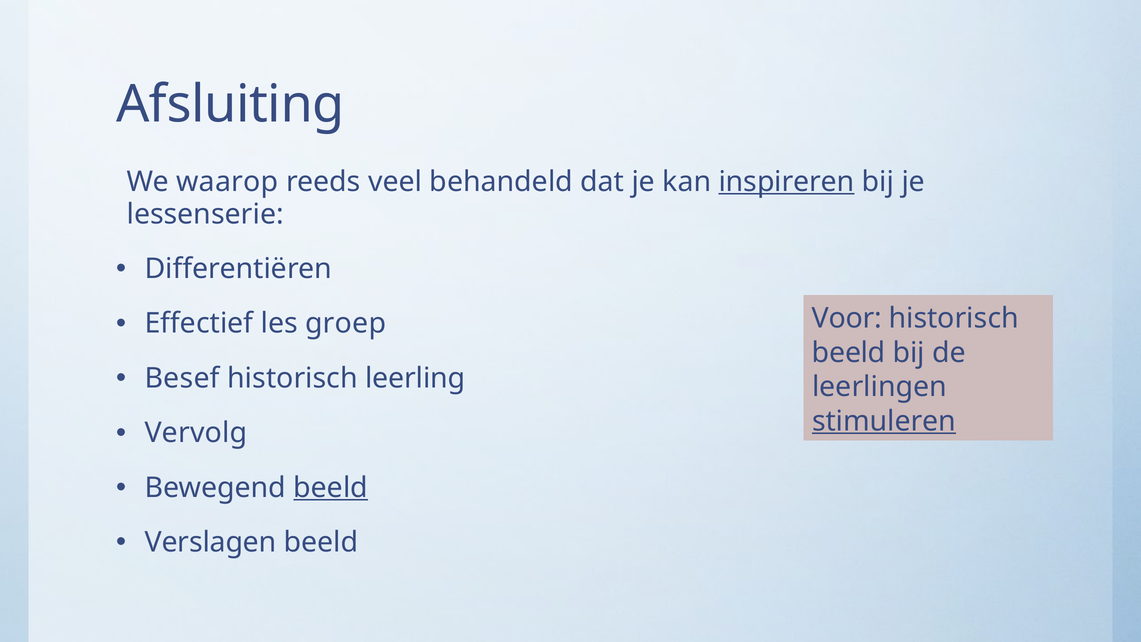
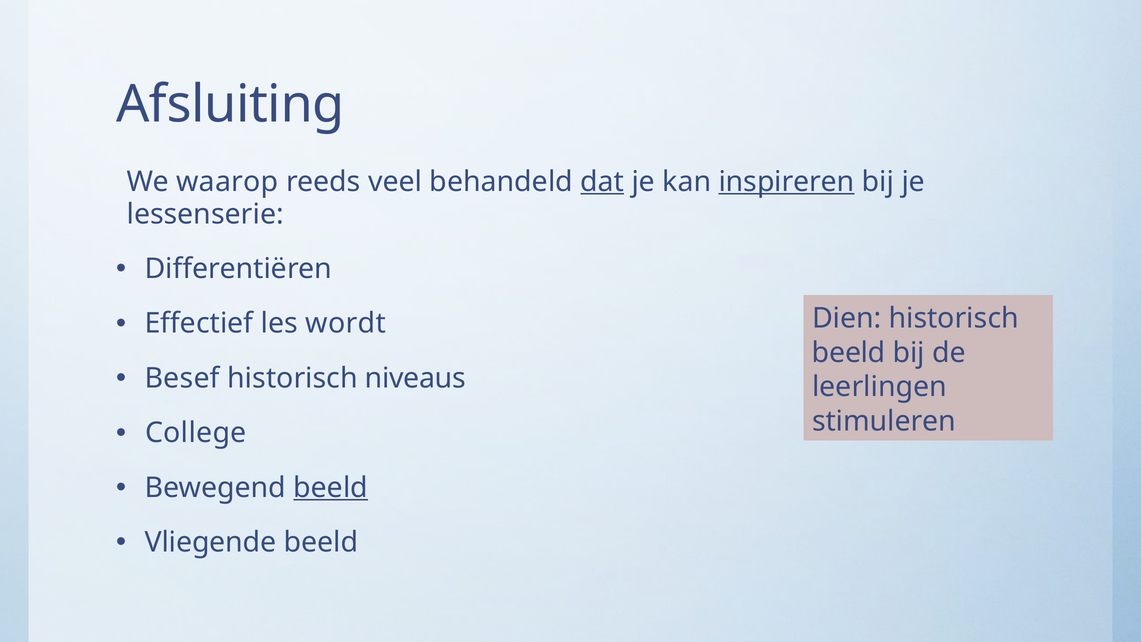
dat underline: none -> present (602, 182)
groep: groep -> wordt (346, 323)
Voor: Voor -> Dien (847, 318)
leerling: leerling -> niveaus (415, 378)
stimuleren underline: present -> none (884, 421)
Vervolg: Vervolg -> College (196, 433)
Verslagen: Verslagen -> Vliegende (211, 542)
